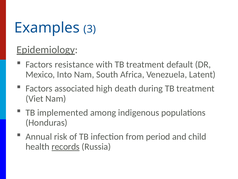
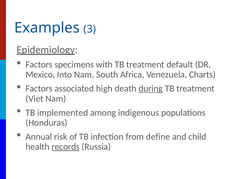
resistance: resistance -> specimens (74, 64)
Latent: Latent -> Charts (202, 74)
during underline: none -> present (151, 88)
period: period -> define (158, 136)
